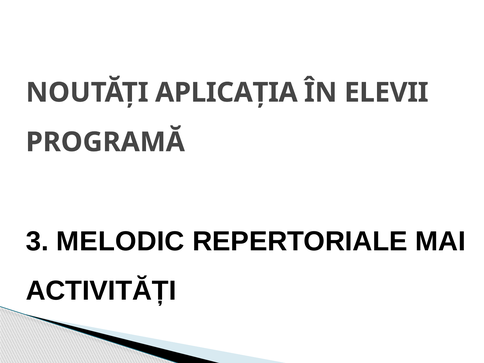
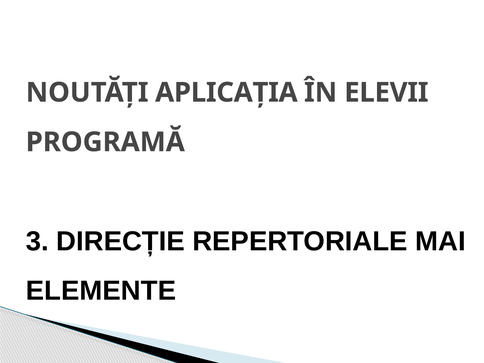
MELODIC: MELODIC -> DIRECȚIE (121, 241)
ACTIVITĂȚI: ACTIVITĂȚI -> ELEMENTE (101, 291)
